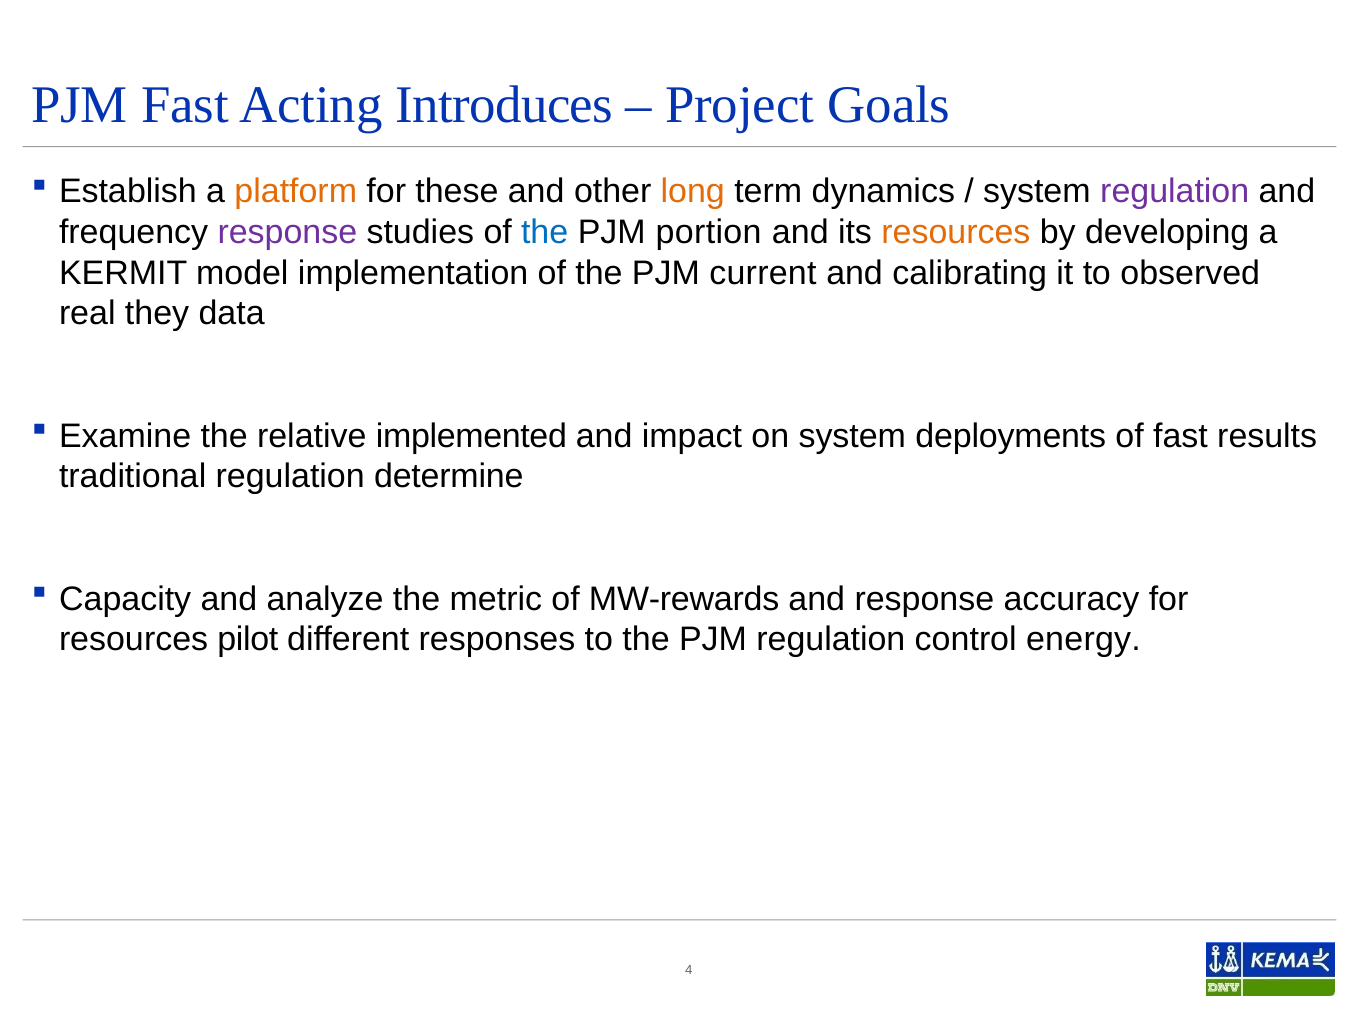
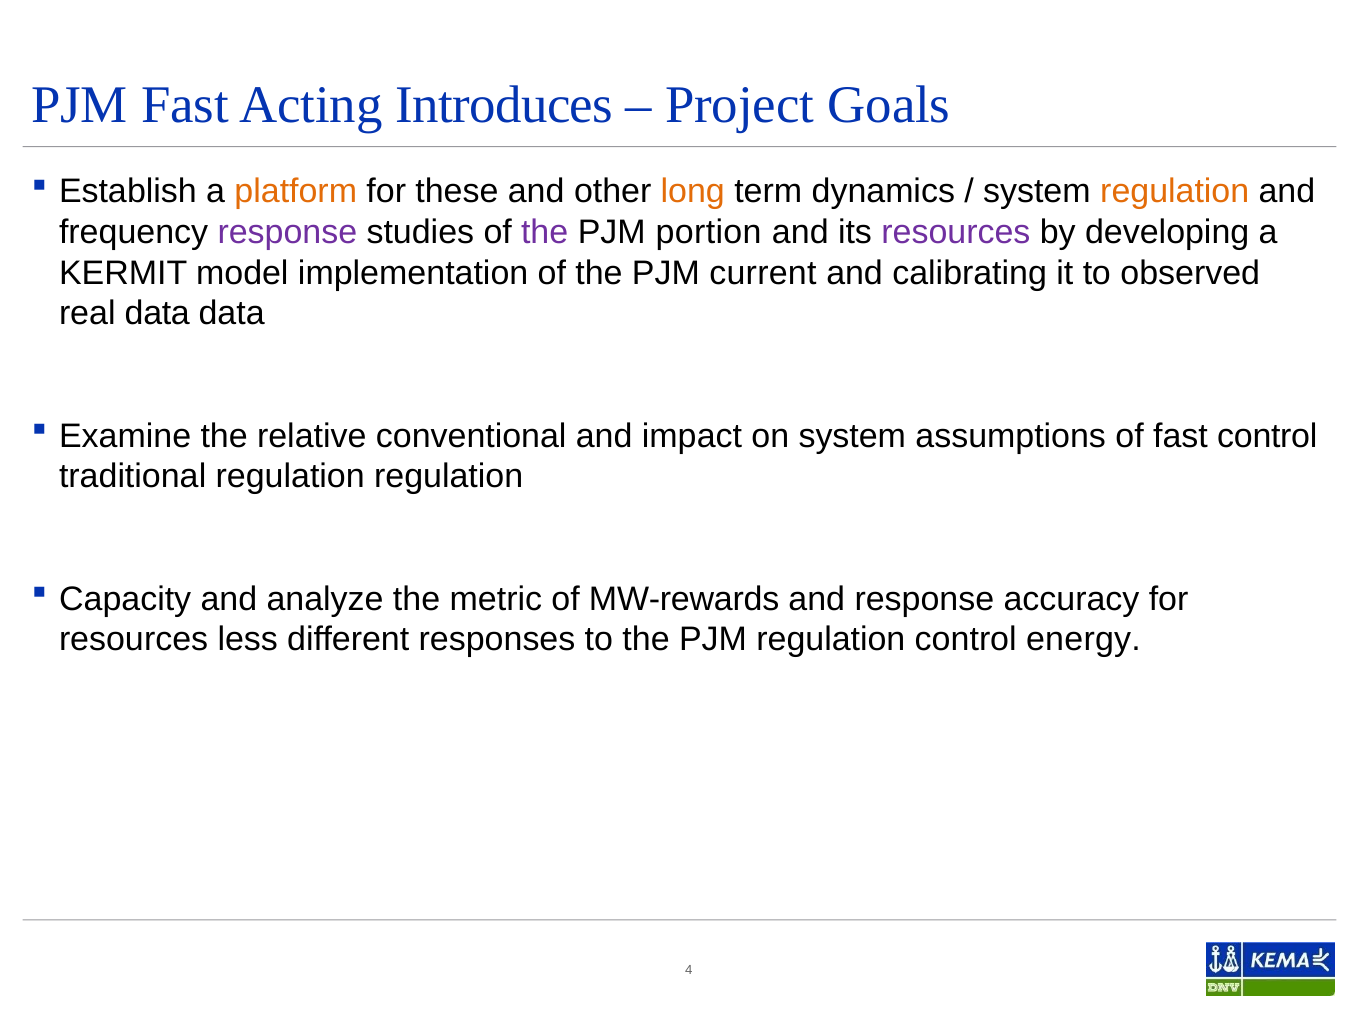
regulation colour: purple -> orange (1175, 191)
the colour: blue -> purple (545, 232)
resources colour: orange -> purple (956, 232)
real they: they -> data (157, 314)
implemented: implemented -> conventional (471, 436)
deployments: deployments -> assumptions (1011, 436)
fast results: results -> control (1267, 436)
regulation determine: determine -> regulation (449, 477)
pilot: pilot -> less (248, 640)
